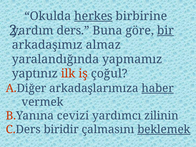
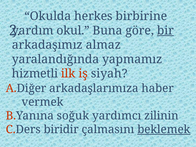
herkes underline: present -> none (93, 16)
ders: ders -> okul (73, 30)
yaptınız: yaptınız -> hizmetli (35, 74)
çoğul: çoğul -> siyah (109, 74)
haber underline: present -> none (158, 88)
cevizi: cevizi -> soğuk (73, 116)
